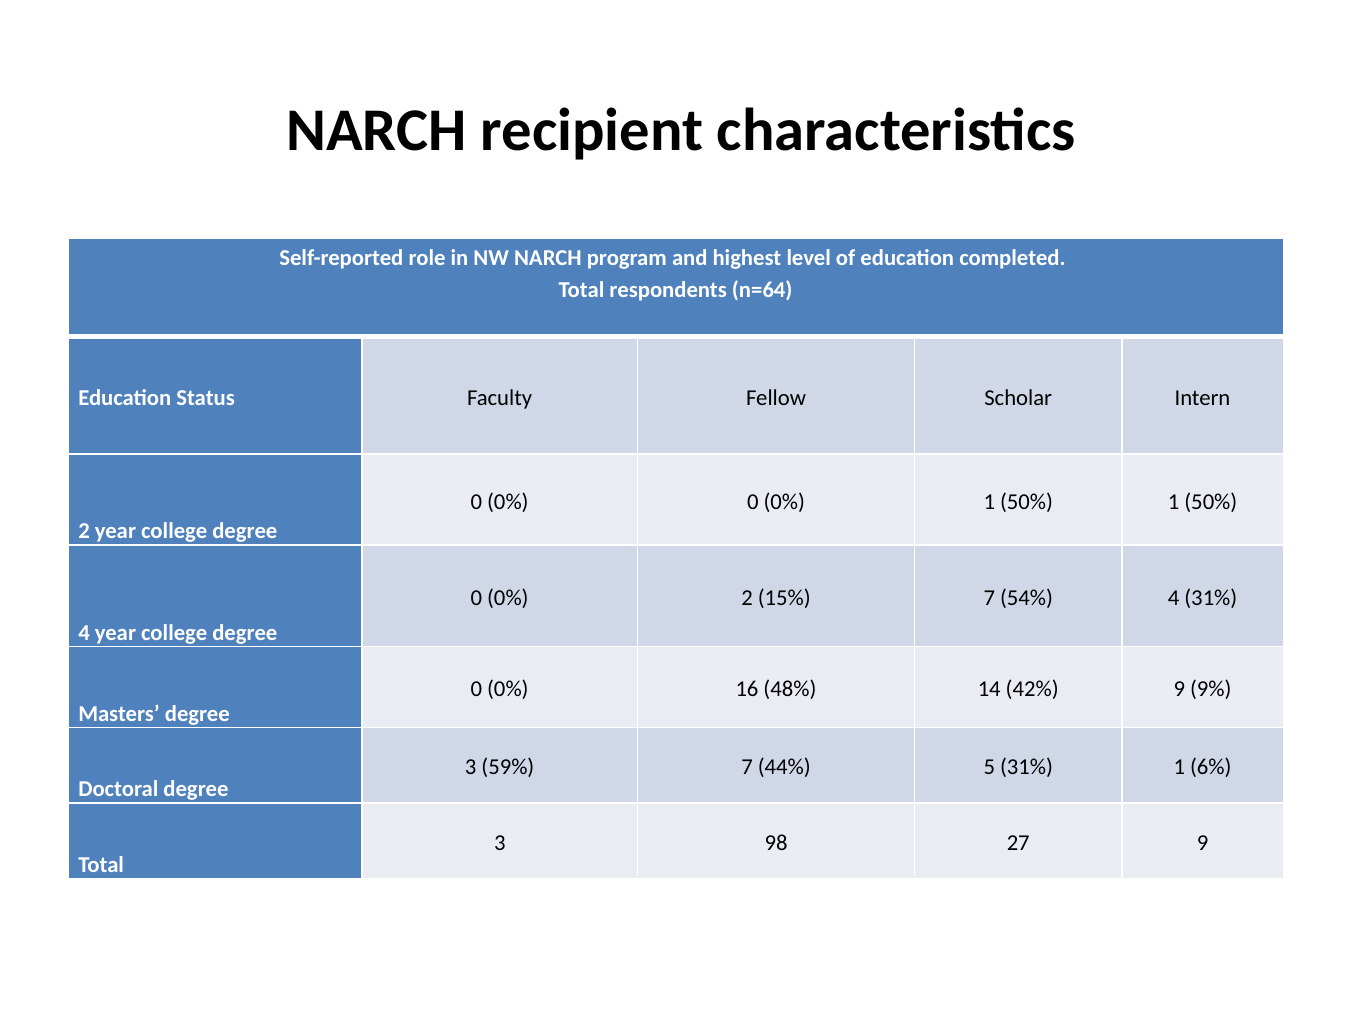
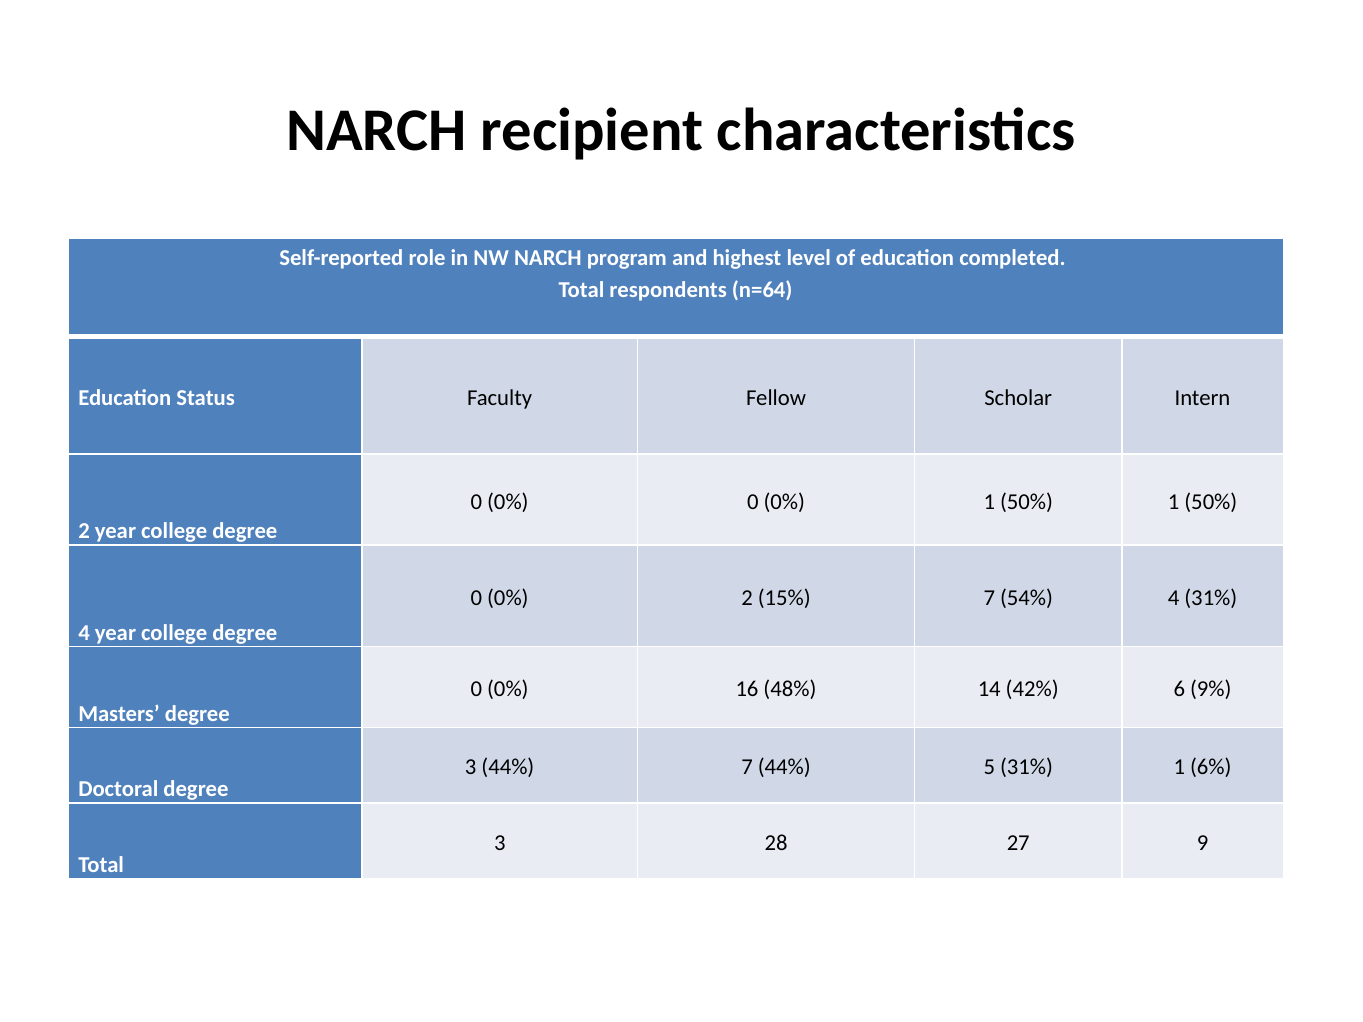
42% 9: 9 -> 6 (1179, 689)
3 59%: 59% -> 44% (508, 768)
98: 98 -> 28 (776, 843)
